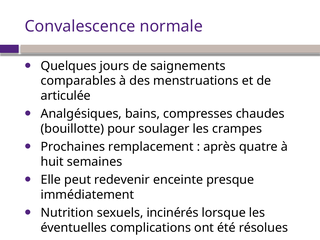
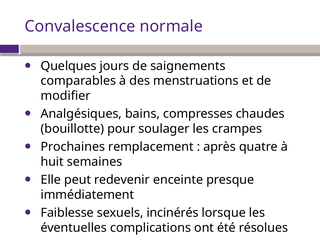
articulée: articulée -> modifier (66, 96)
Nutrition: Nutrition -> Faiblesse (67, 213)
